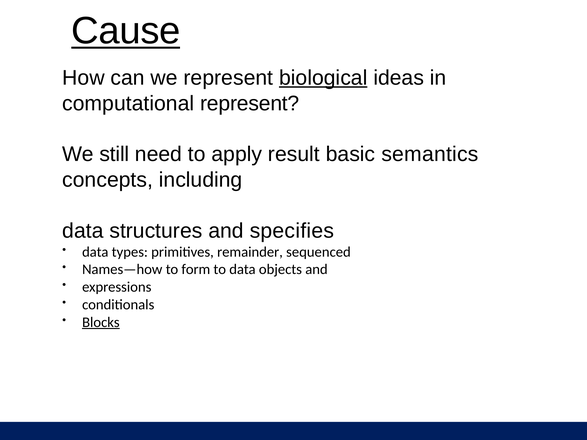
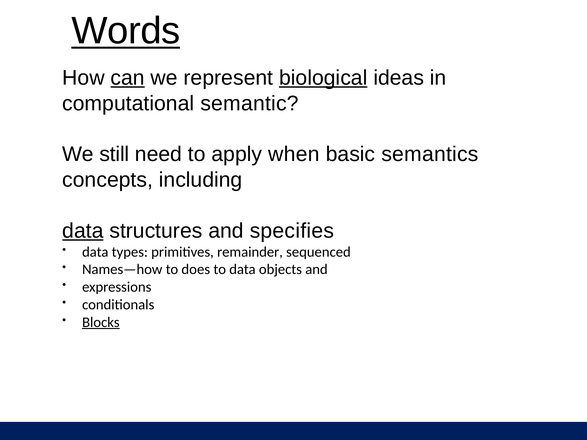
Cause: Cause -> Words (126, 31)
can underline: none -> present (128, 78)
computational represent: represent -> semantic (249, 103)
result: result -> when (294, 154)
data underline: none -> present (83, 231)
form: form -> does (196, 270)
